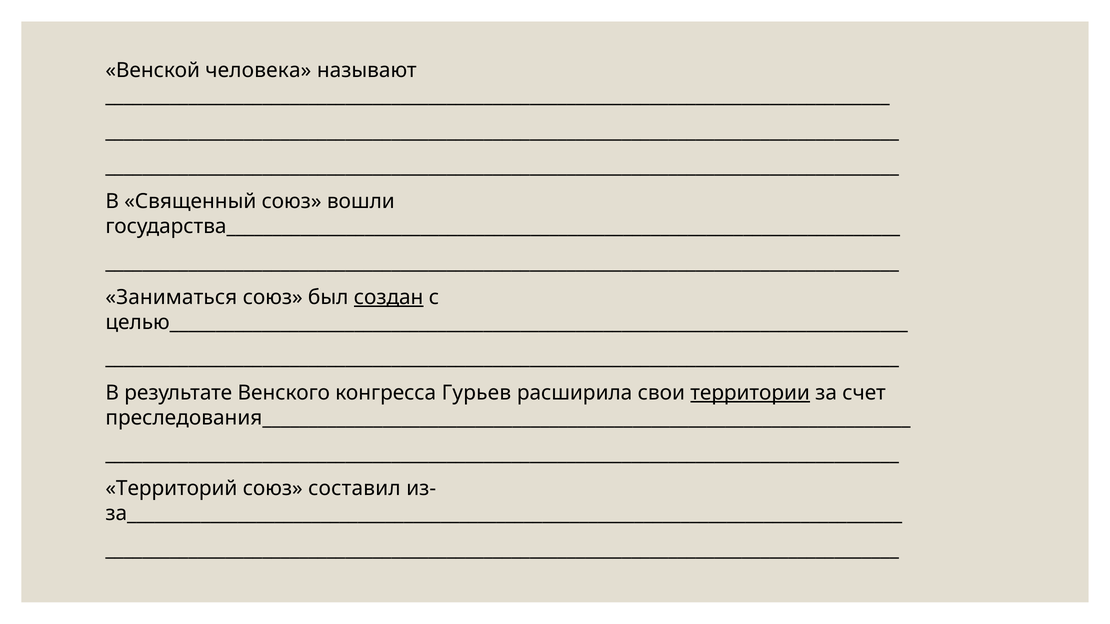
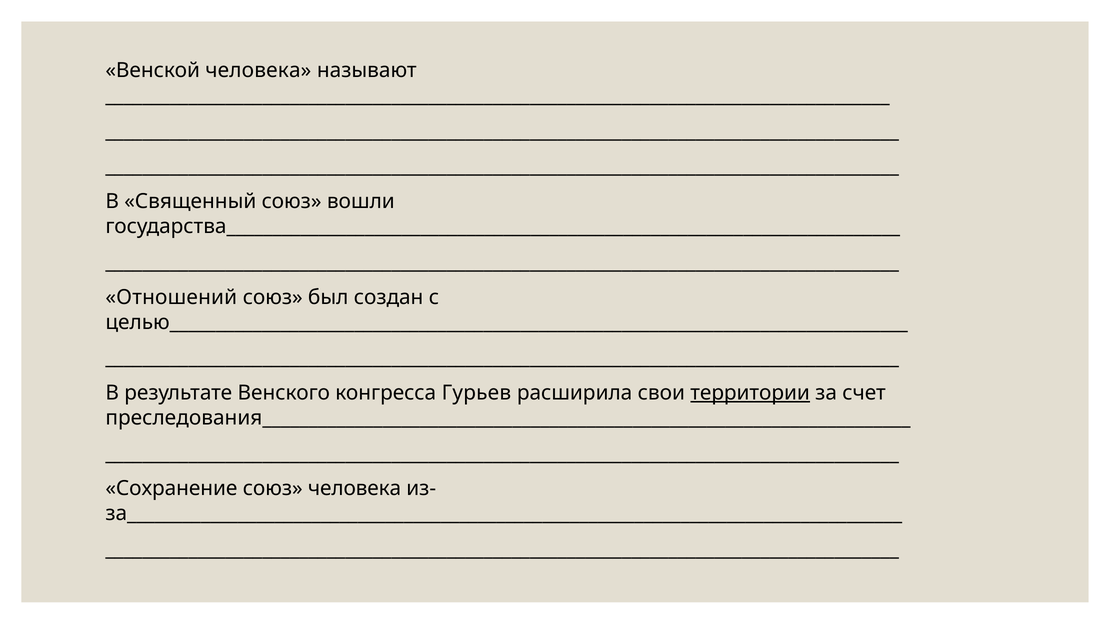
Заниматься: Заниматься -> Отношений (171, 297)
создан underline: present -> none (389, 297)
Территорий: Территорий -> Сохранение (171, 489)
союз составил: составил -> человека (355, 489)
